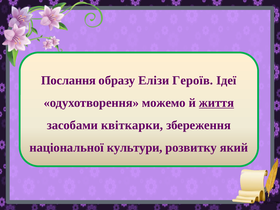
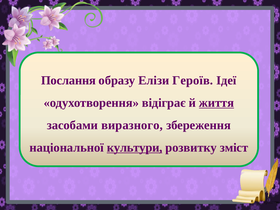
можемо: можемо -> відіграє (164, 103)
квіткарки: квіткарки -> виразного (132, 125)
культури underline: none -> present (135, 148)
який: який -> зміст (234, 148)
